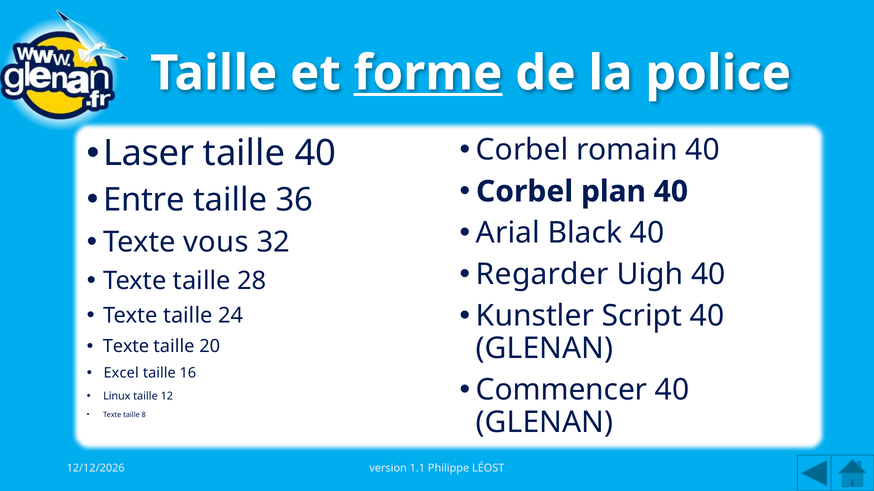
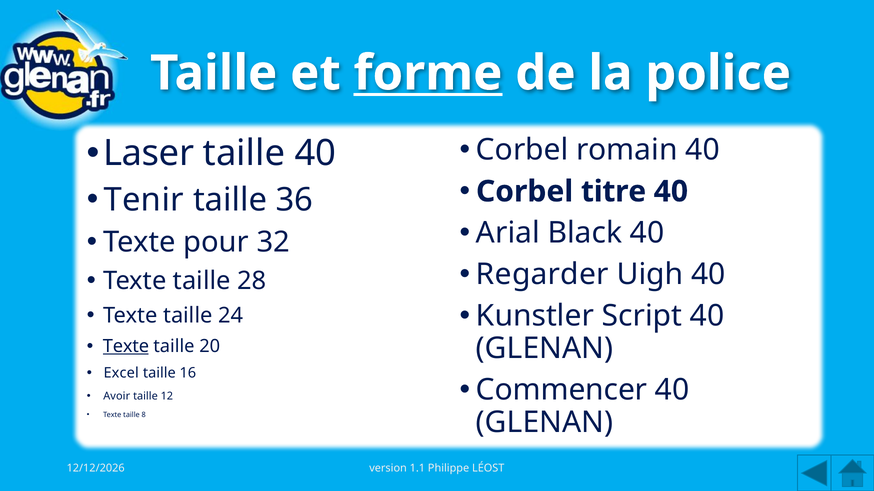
plan: plan -> titre (614, 192)
Entre: Entre -> Tenir (144, 200)
vous: vous -> pour (216, 243)
Texte underline: none -> present (126, 347)
Linux: Linux -> Avoir (117, 396)
